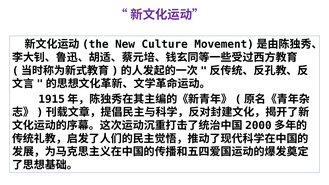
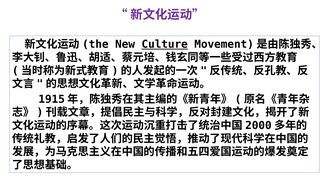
Culture underline: none -> present (165, 44)
